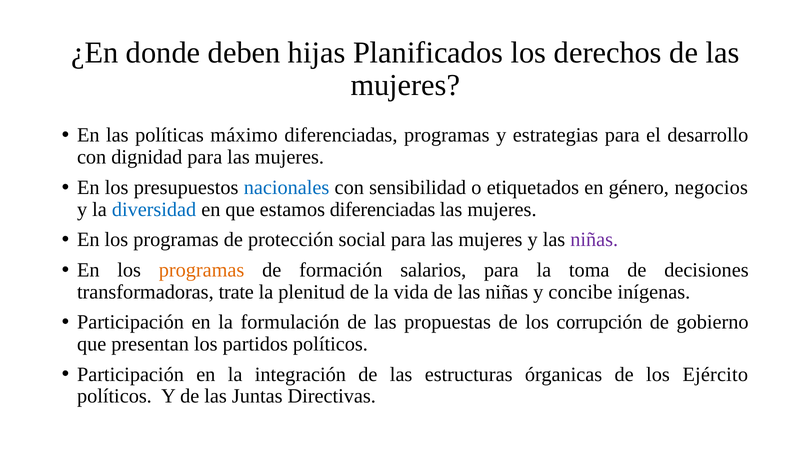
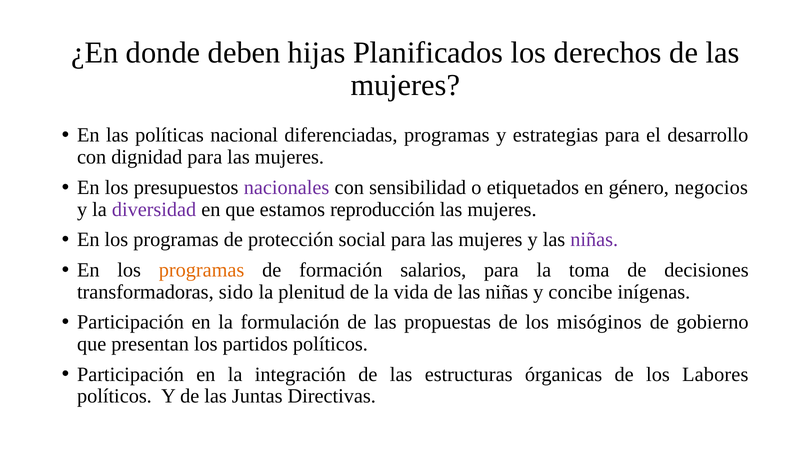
máximo: máximo -> nacional (244, 135)
nacionales colour: blue -> purple (287, 188)
diversidad colour: blue -> purple (154, 209)
estamos diferenciadas: diferenciadas -> reproducción (383, 209)
trate: trate -> sido (236, 292)
corrupción: corrupción -> misóginos (599, 322)
Ejército: Ejército -> Labores (715, 375)
